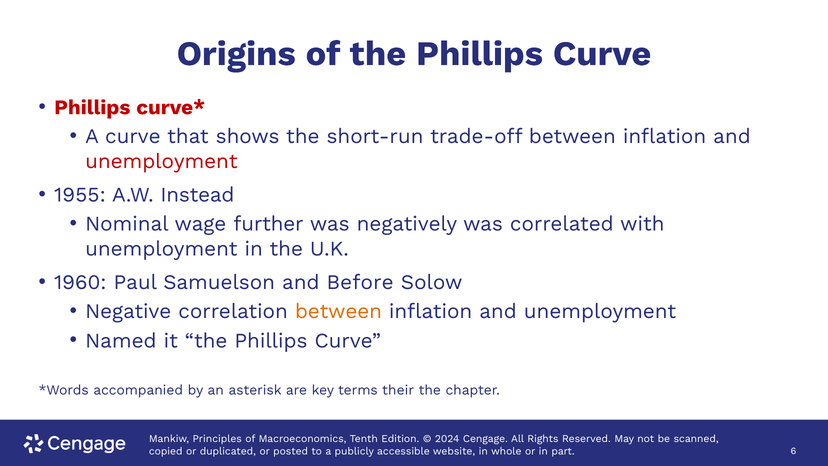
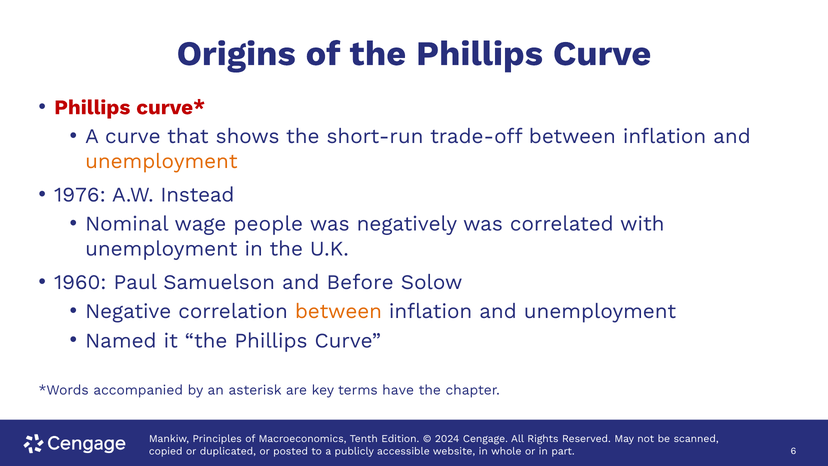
unemployment colour: red -> orange (161, 161)
1955: 1955 -> 1976 (80, 195)
further: further -> people (268, 224)
their: their -> have (398, 390)
